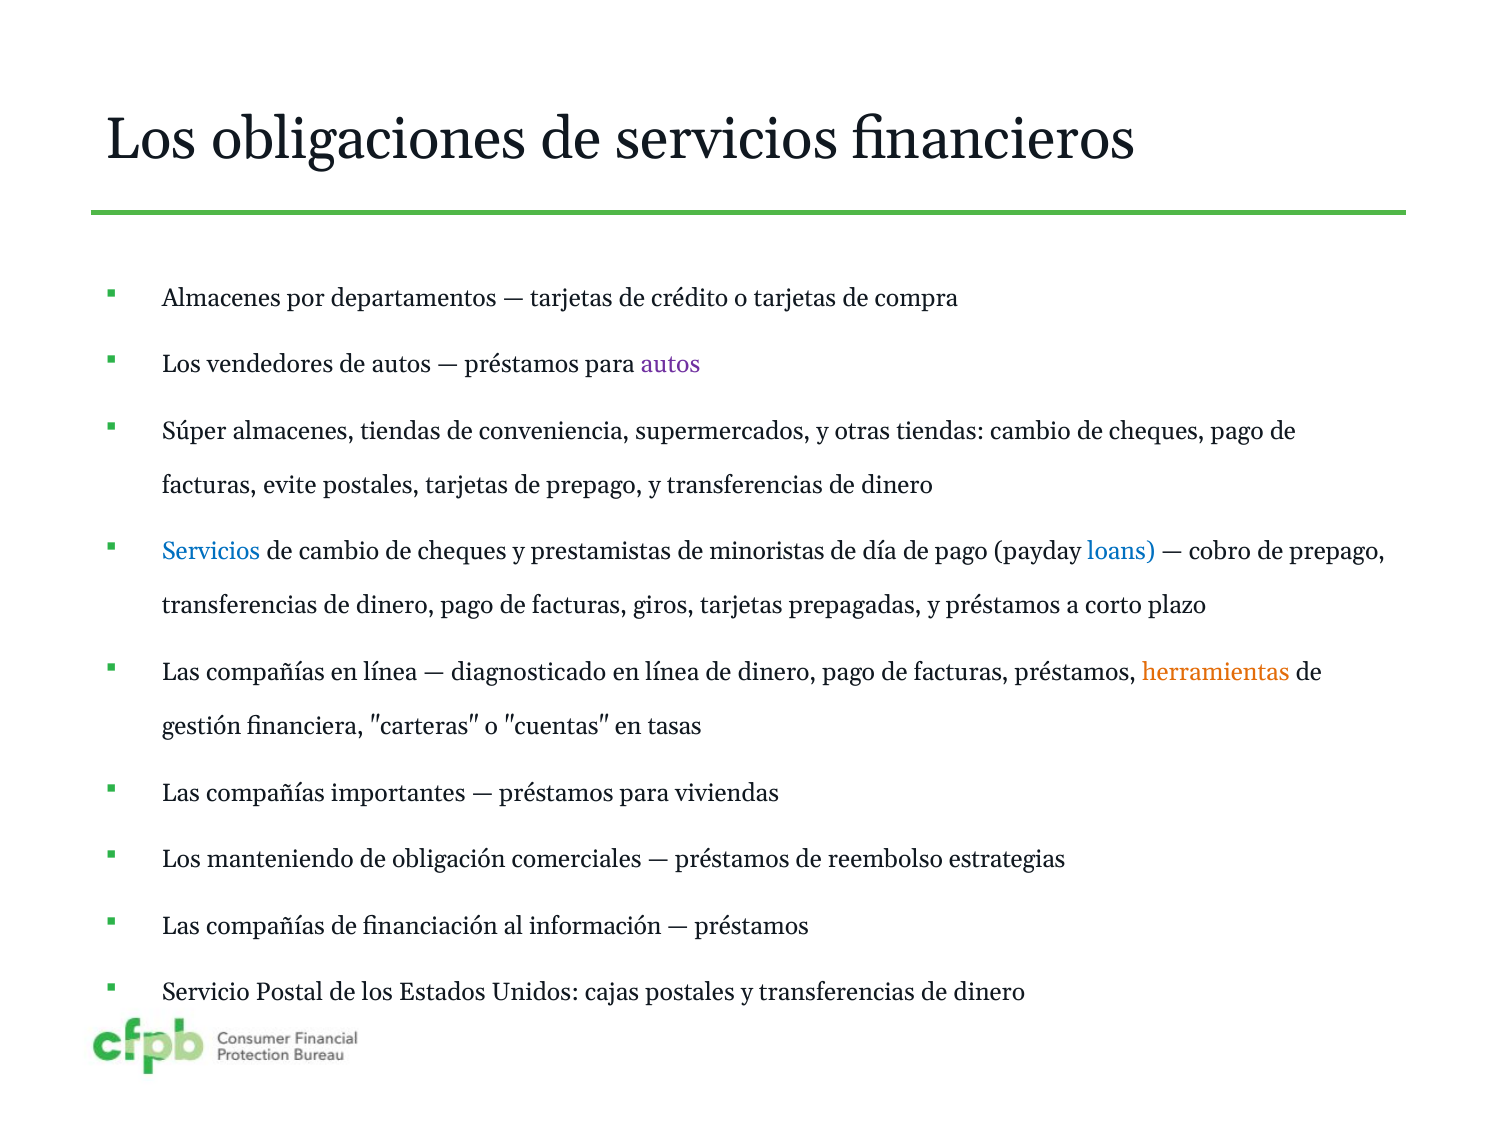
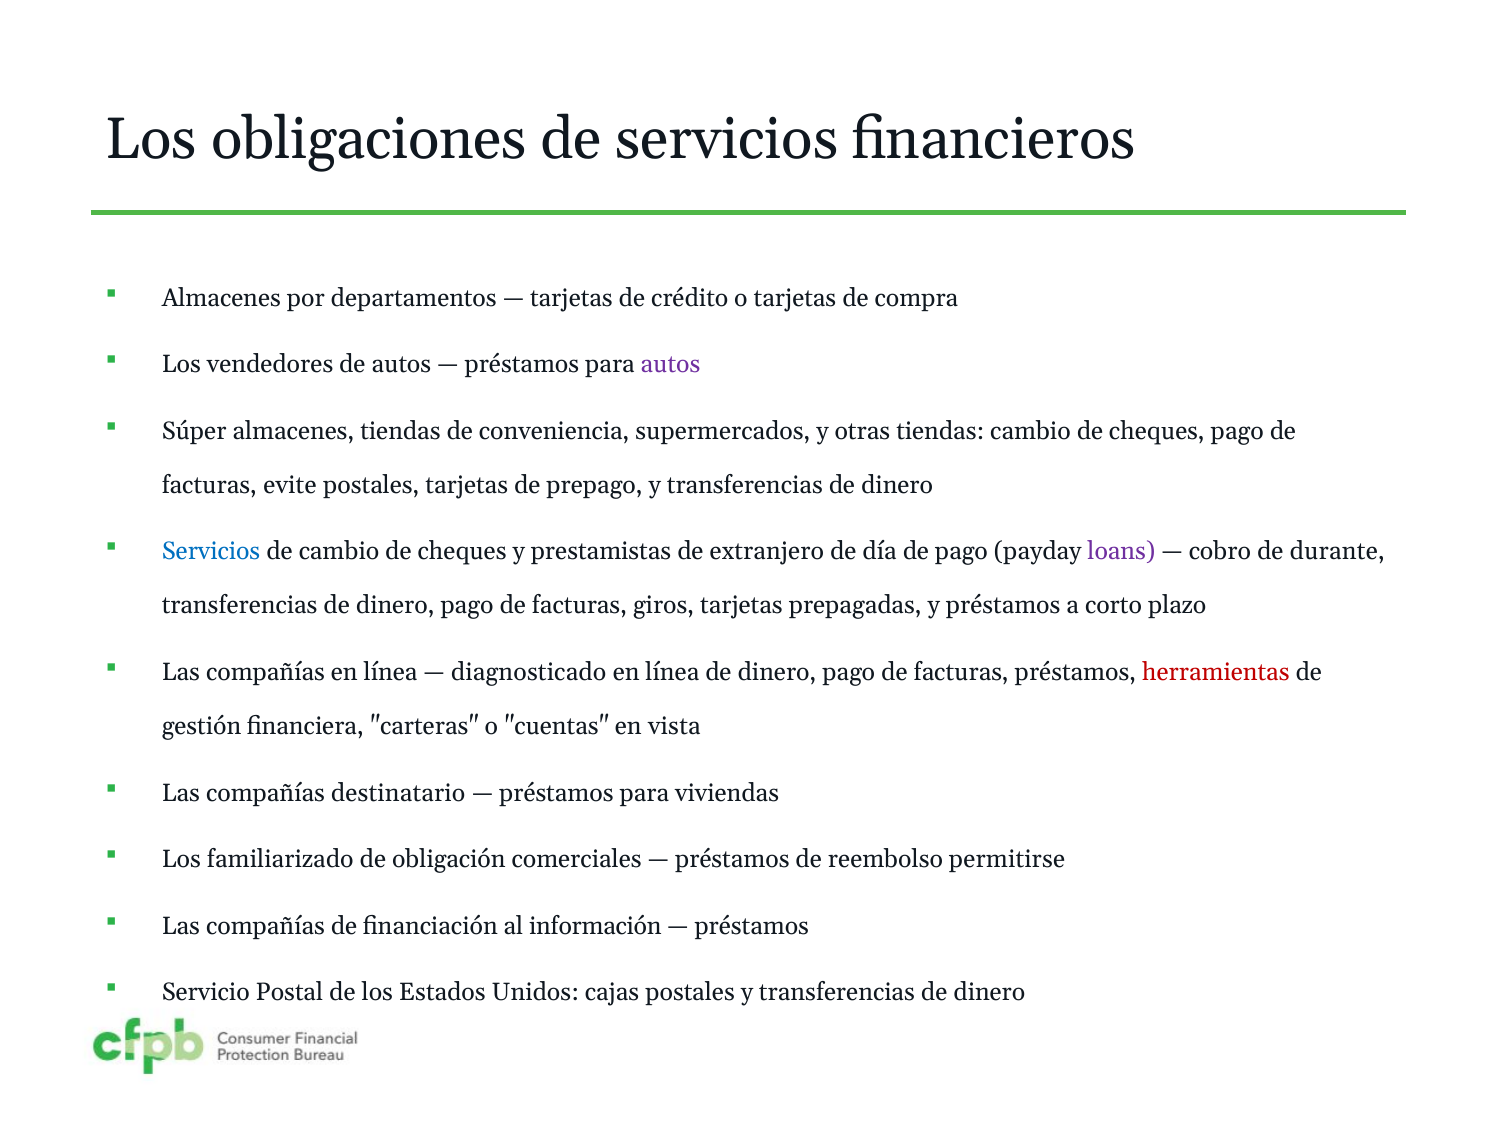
minoristas: minoristas -> extranjero (767, 551)
loans colour: blue -> purple (1121, 551)
cobro de prepago: prepago -> durante (1337, 551)
herramientas colour: orange -> red (1216, 672)
tasas: tasas -> vista (674, 726)
importantes: importantes -> destinatario (398, 793)
manteniendo: manteniendo -> familiarizado (280, 859)
estrategias: estrategias -> permitirse (1007, 859)
